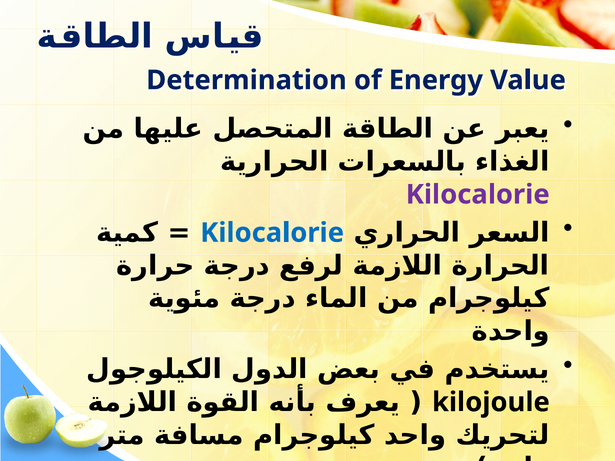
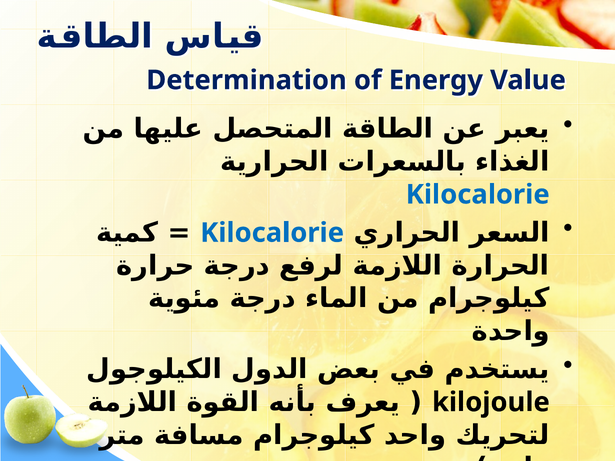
Kilocalorie colour: purple -> blue (478, 195)
